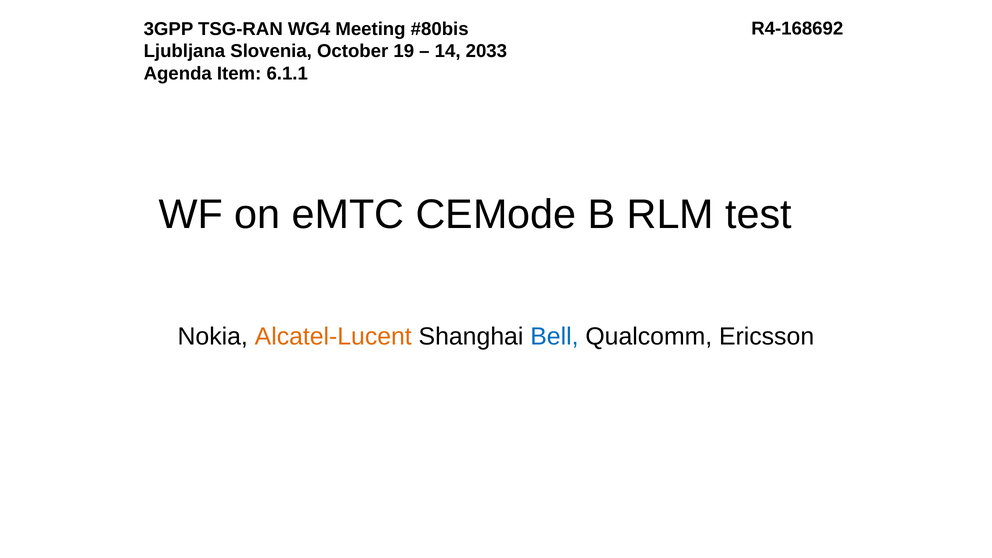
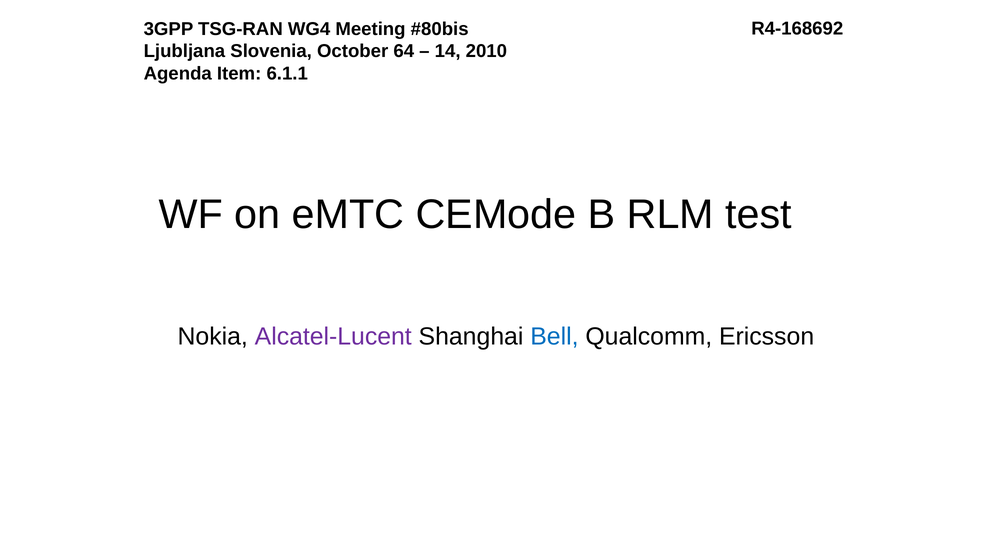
19: 19 -> 64 (404, 51)
2033: 2033 -> 2010 (486, 51)
Alcatel-Lucent colour: orange -> purple (333, 337)
